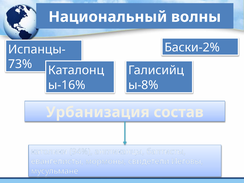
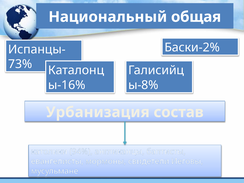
волны: волны -> общая (196, 17)
